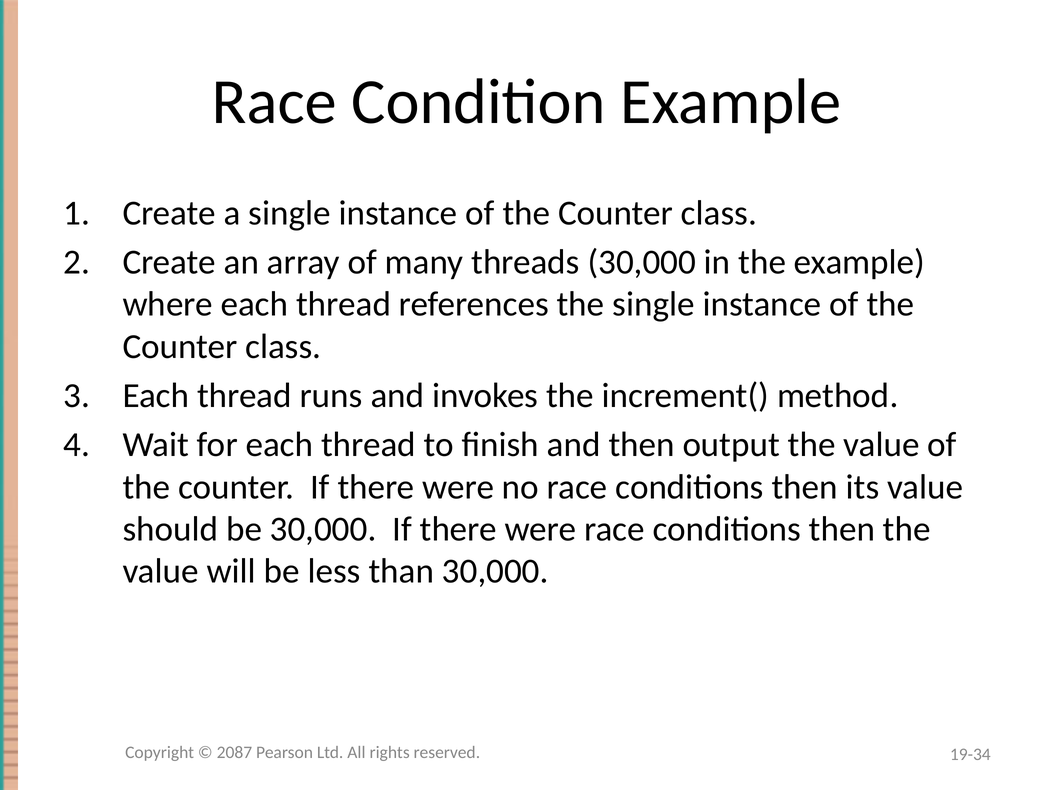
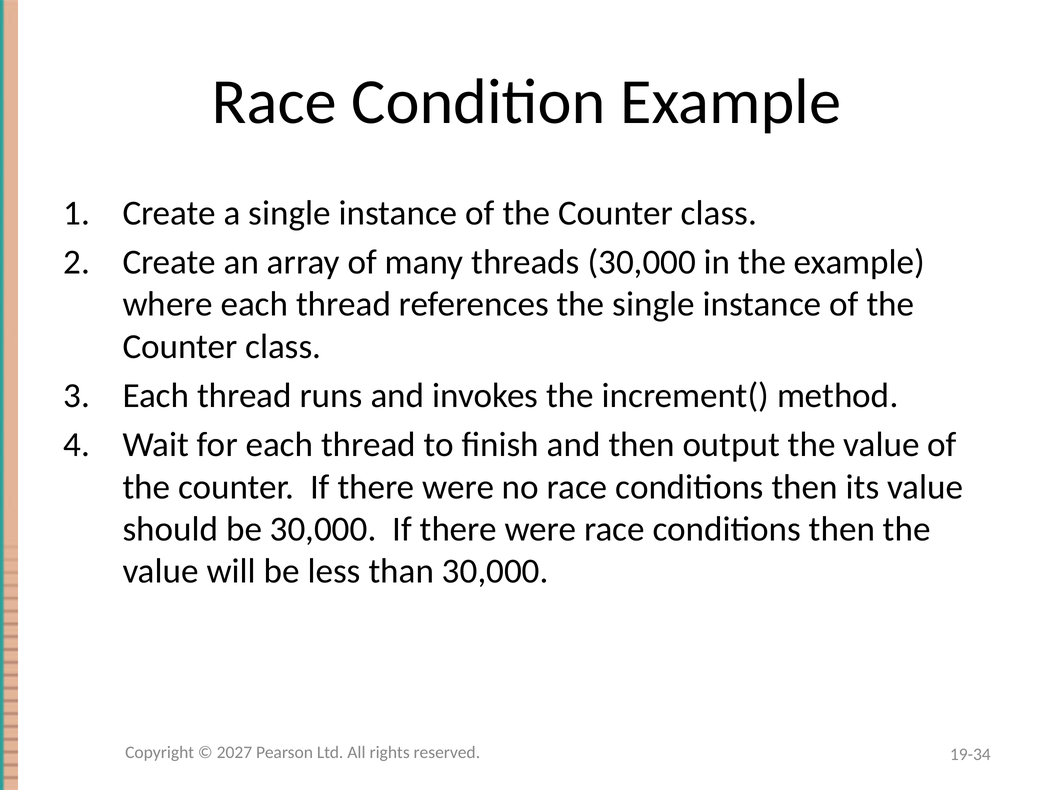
2087: 2087 -> 2027 (234, 753)
